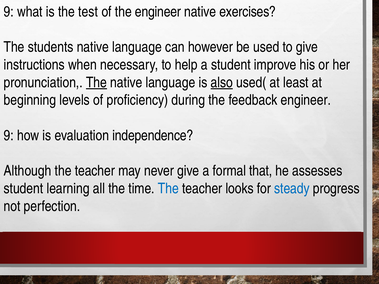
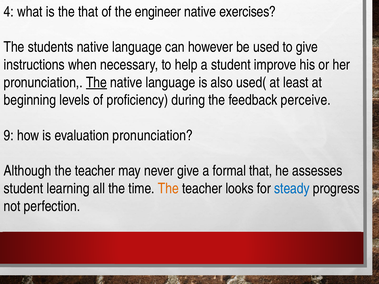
9: 9 -> 4 (9, 12)
the test: test -> that (88, 12)
also underline: present -> none (222, 83)
feedback engineer: engineer -> perceive (306, 100)
evaluation independence: independence -> pronunciation (153, 136)
The colour: blue -> orange (168, 189)
